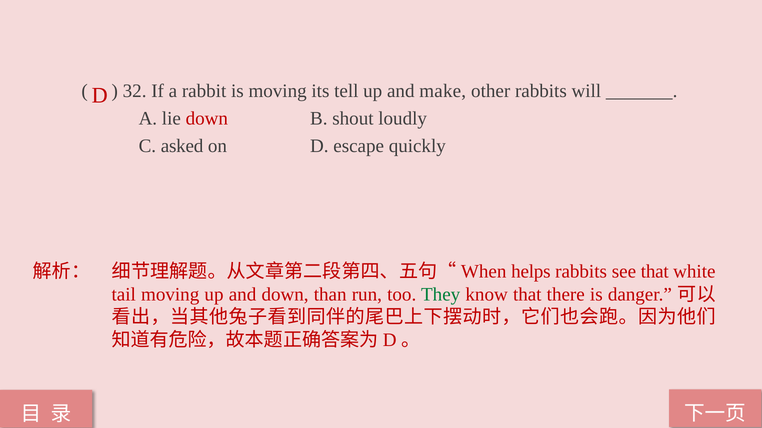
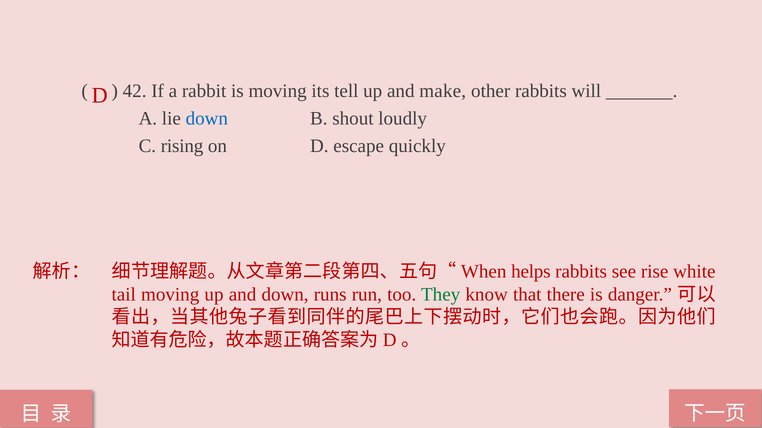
32: 32 -> 42 (135, 91)
down colour: red -> blue (207, 119)
asked: asked -> rising (182, 146)
see that: that -> rise (655, 272)
than: than -> runs (330, 295)
